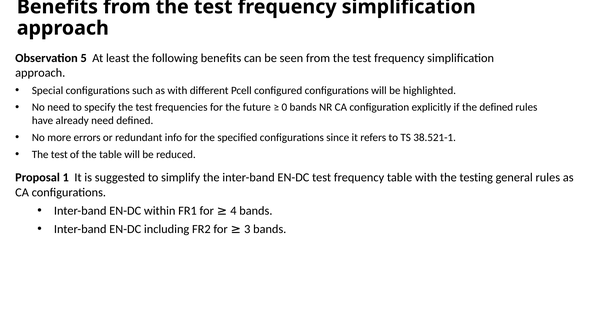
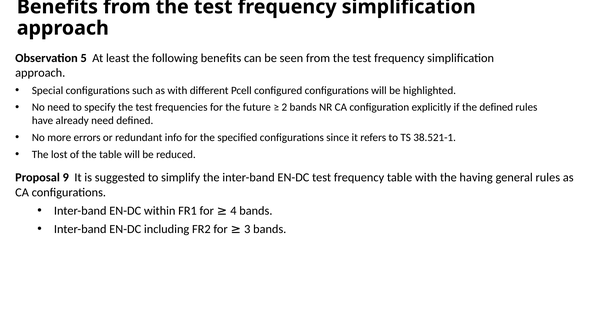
0: 0 -> 2 (284, 107)
test: test -> lost (59, 155)
1: 1 -> 9 (66, 178)
testing: testing -> having (476, 178)
